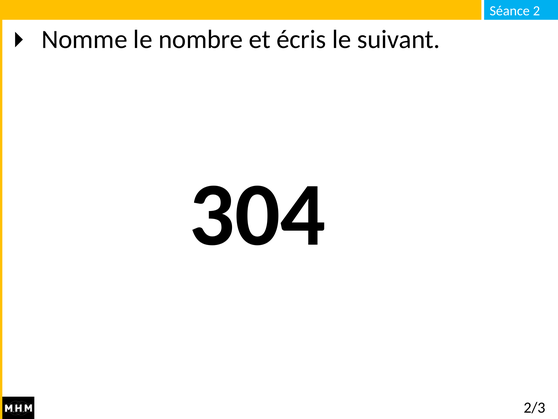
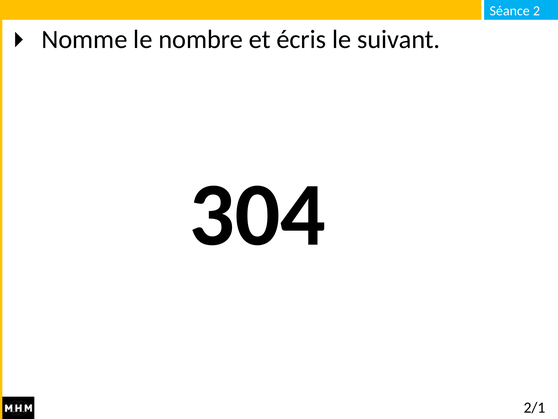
2/3: 2/3 -> 2/1 (534, 407)
